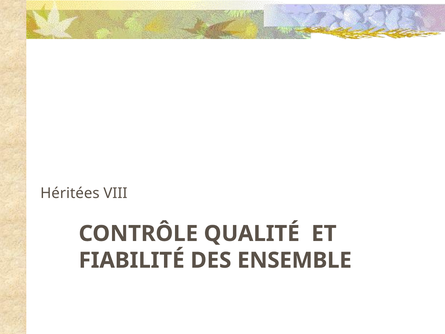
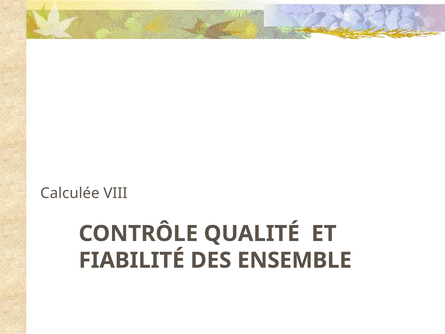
Héritées: Héritées -> Calculée (70, 193)
